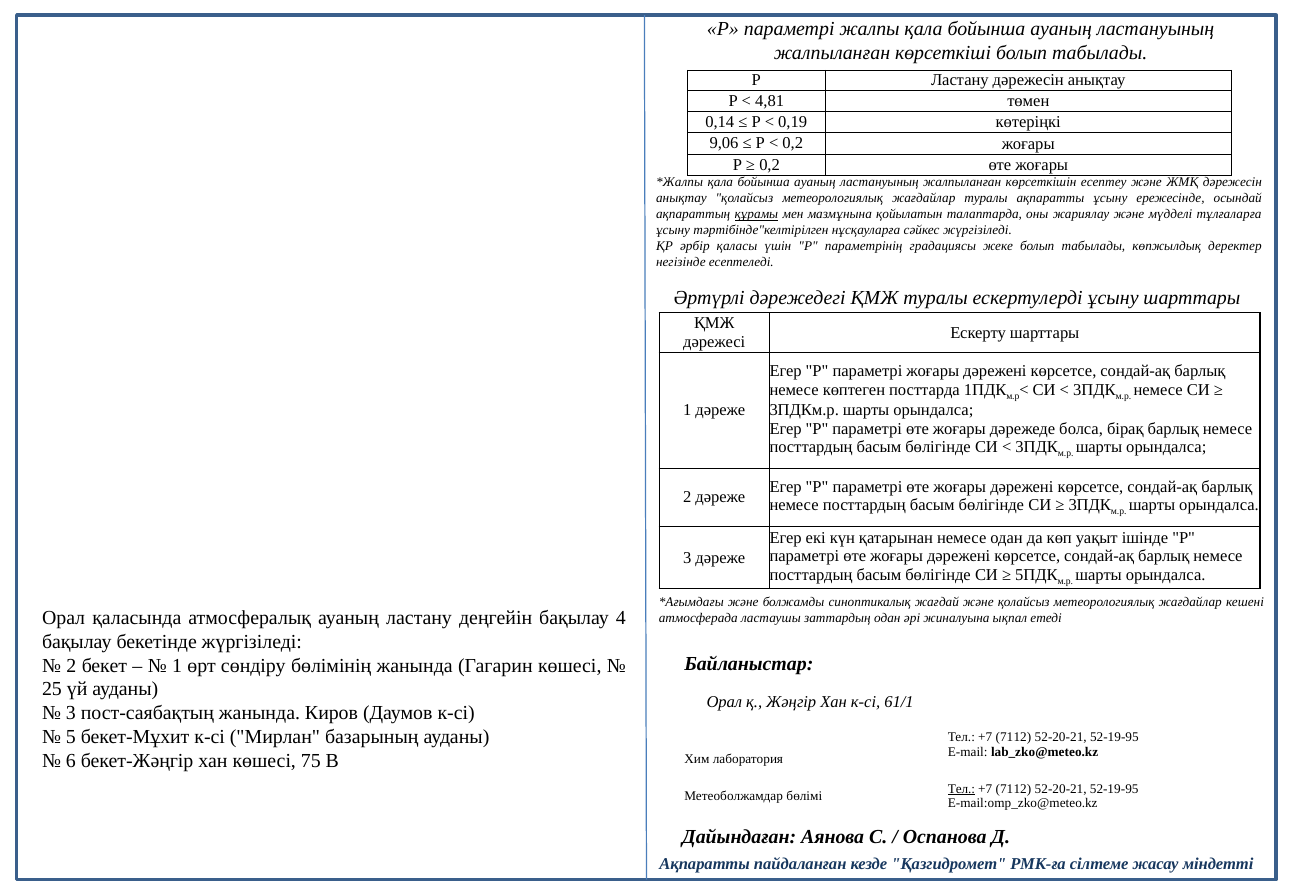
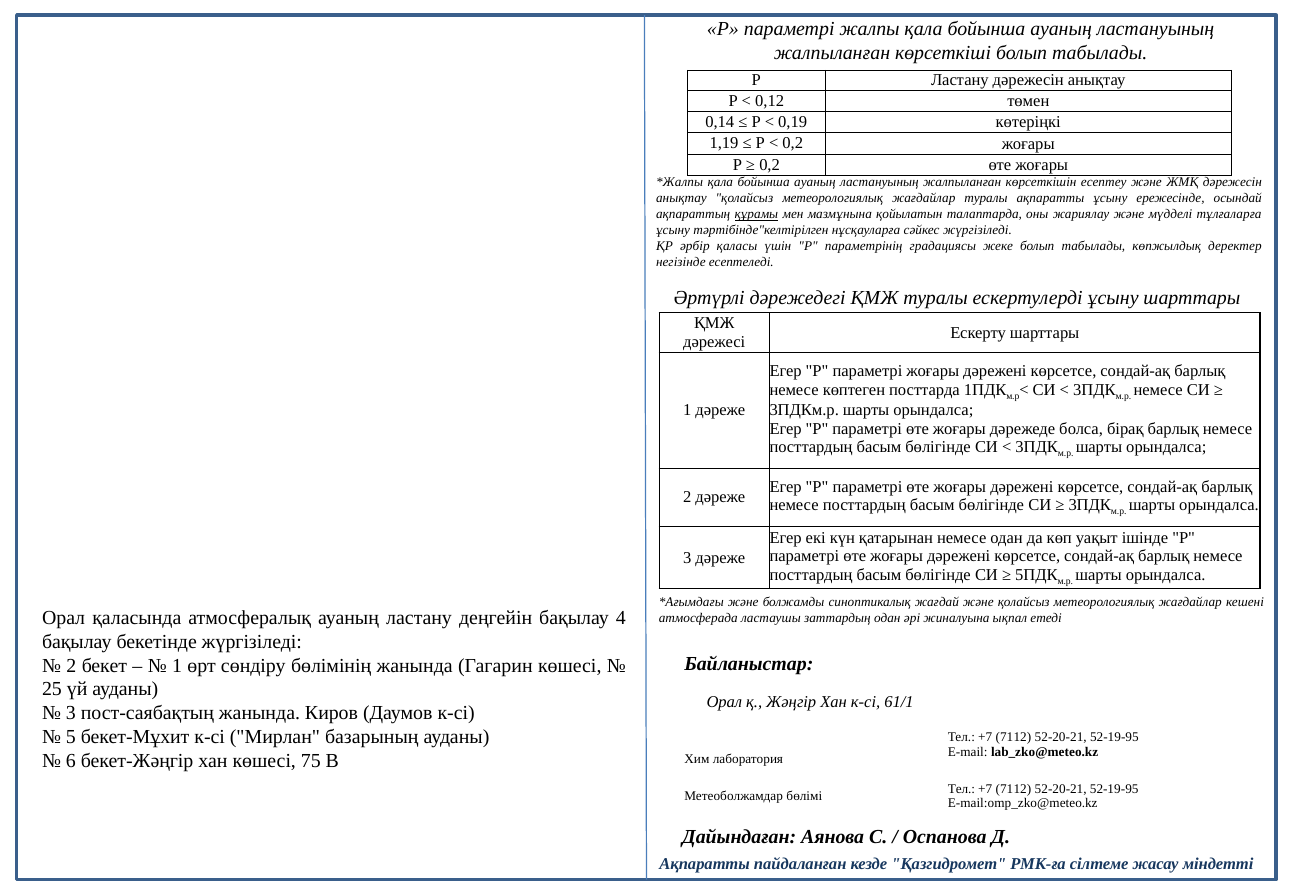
4,81: 4,81 -> 0,12 (770, 101)
9,06: 9,06 -> 1,19 (724, 143)
Тел underline: present -> none (961, 789)
